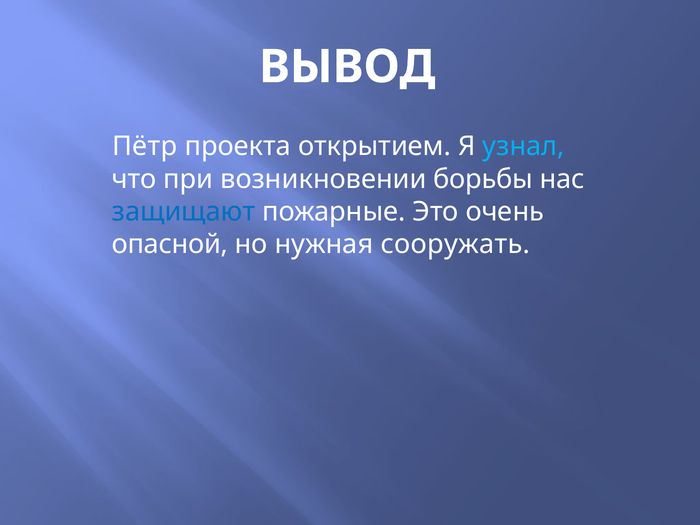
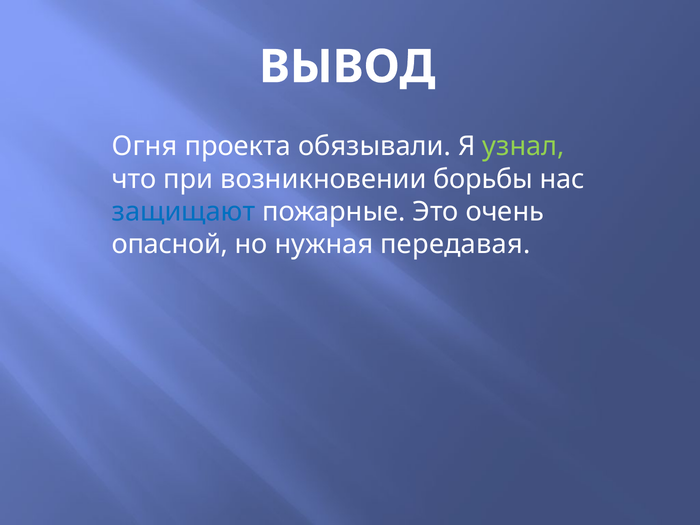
Пётр: Пётр -> Огня (145, 146)
открытием: открытием -> обязывали (375, 146)
узнал colour: light blue -> light green (524, 146)
сооружать: сооружать -> передавая (455, 244)
